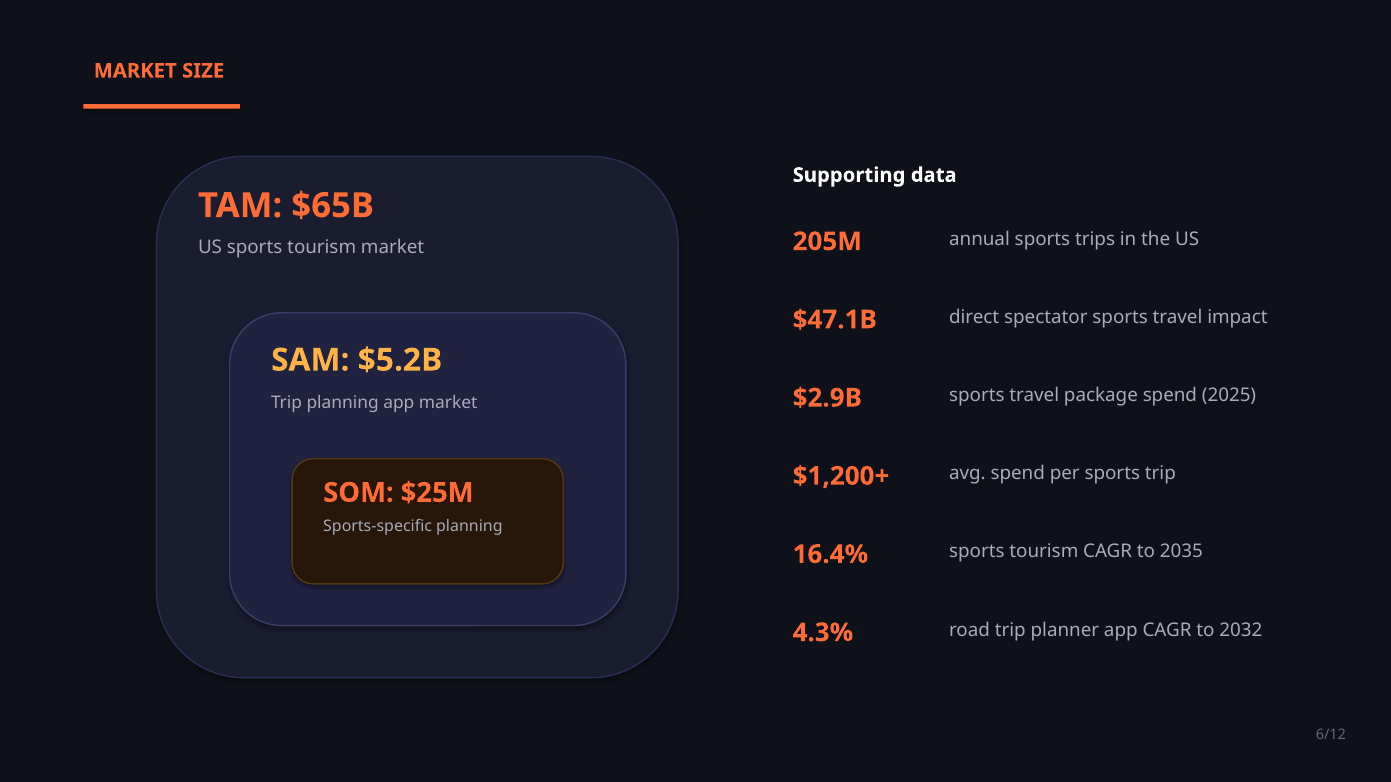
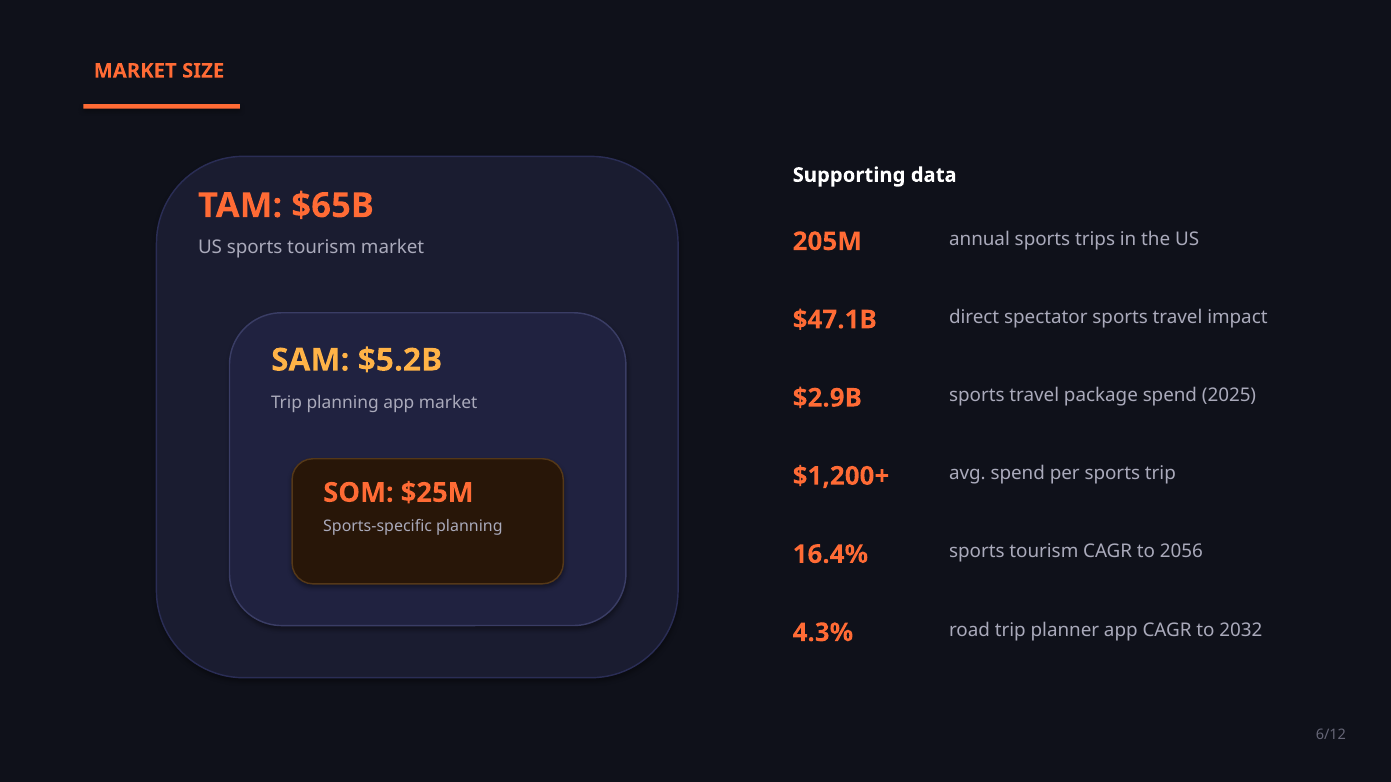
2035: 2035 -> 2056 (1181, 552)
